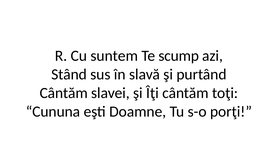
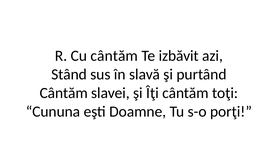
Cu suntem: suntem -> cântăm (114, 56)
scump: scump -> izbăvit (179, 56)
